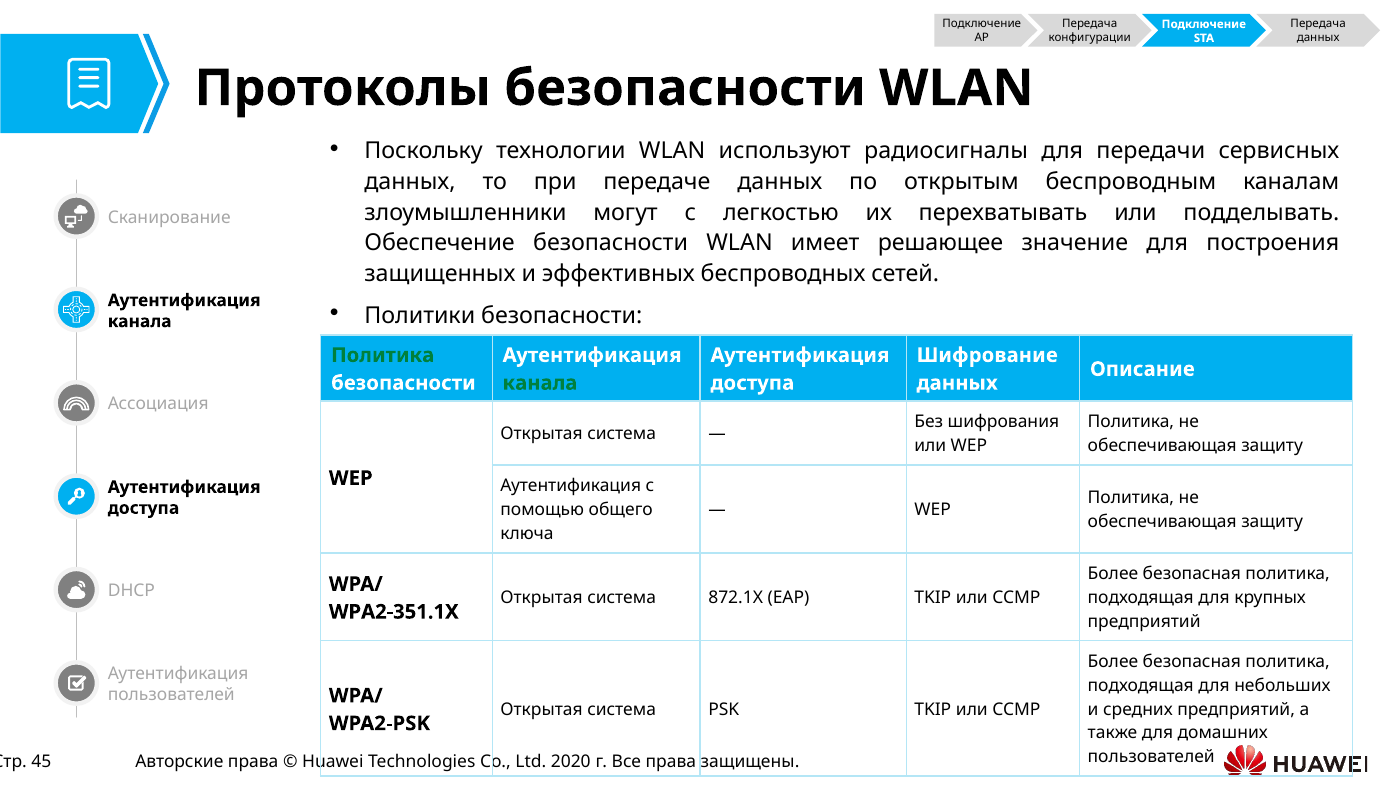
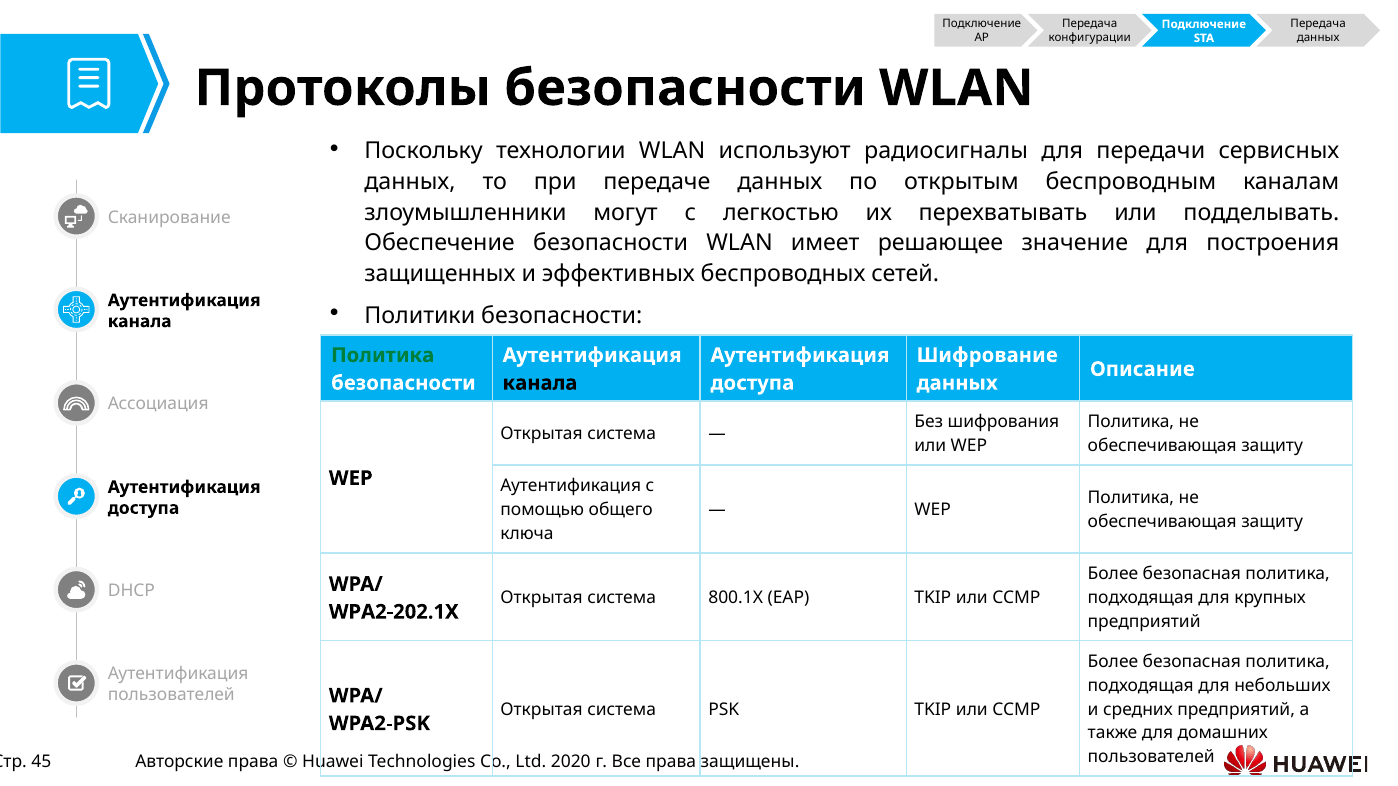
канала colour: green -> black (540, 383)
872.1X: 872.1X -> 800.1X (736, 598)
WPA2-351.1X: WPA2-351.1X -> WPA2-202.1X (394, 612)
